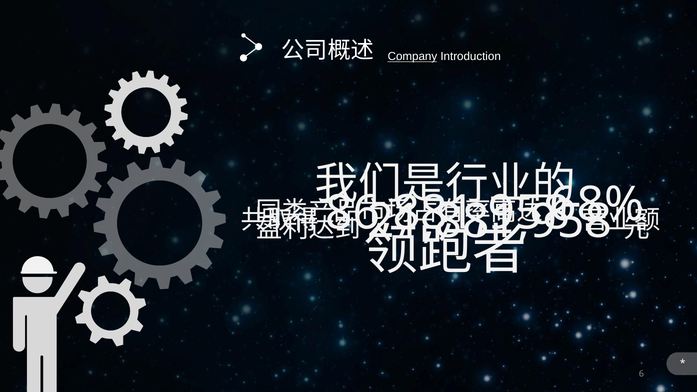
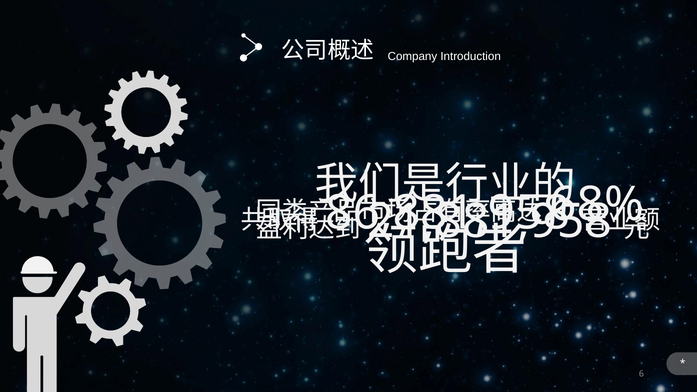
Company underline: present -> none (412, 57)
